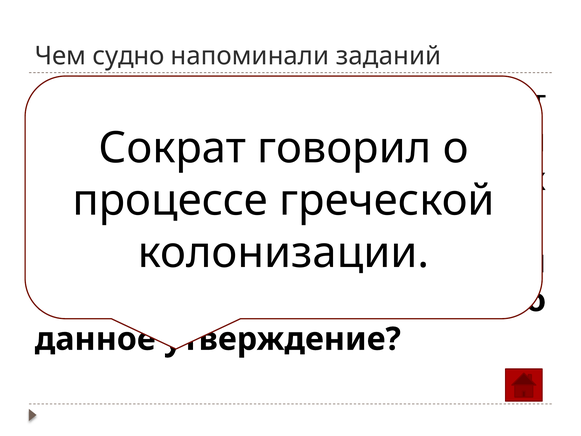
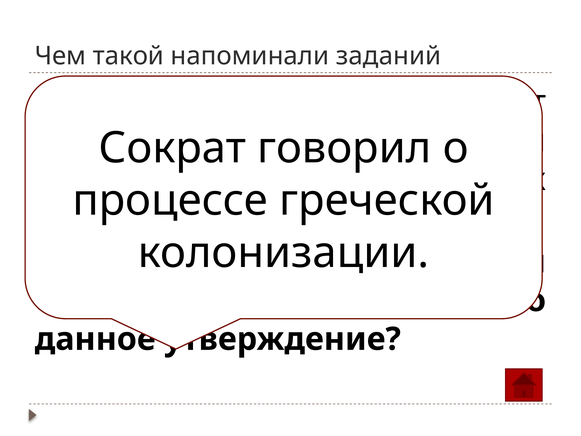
судно: судно -> такой (128, 56)
